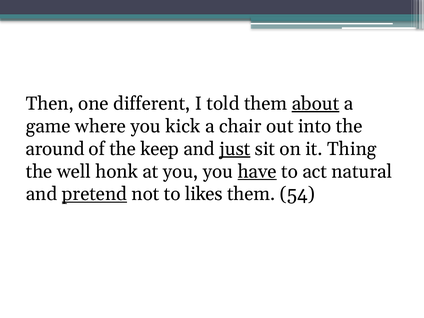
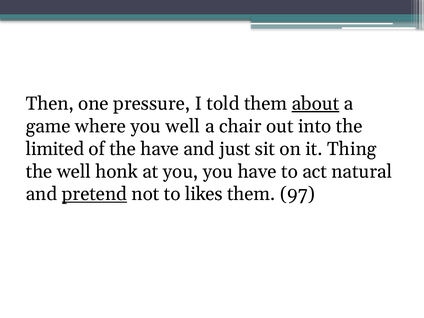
different: different -> pressure (152, 104)
you kick: kick -> well (183, 126)
around: around -> limited (55, 149)
the keep: keep -> have (160, 149)
just underline: present -> none (235, 149)
have underline: present -> none (257, 171)
54: 54 -> 97 (297, 194)
